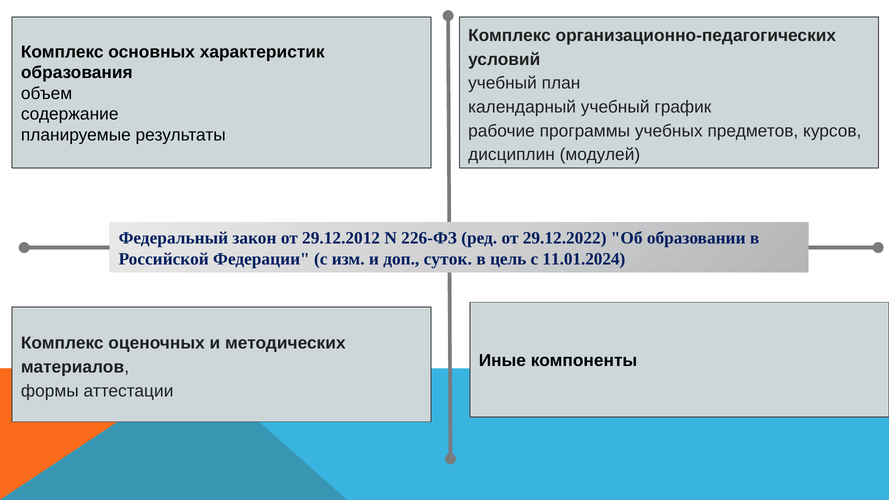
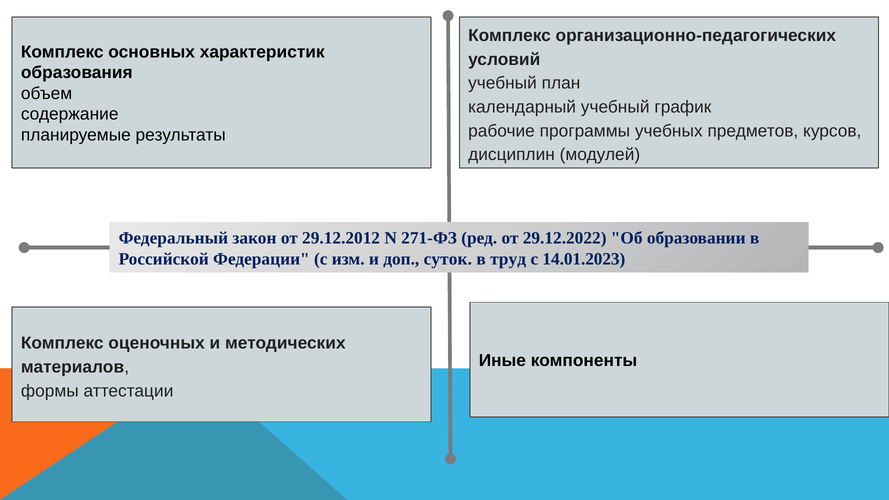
226-ФЗ: 226-ФЗ -> 271-ФЗ (429, 238)
цель: цель -> труд (508, 259)
11.01.2024: 11.01.2024 -> 14.01.2023 (584, 259)
